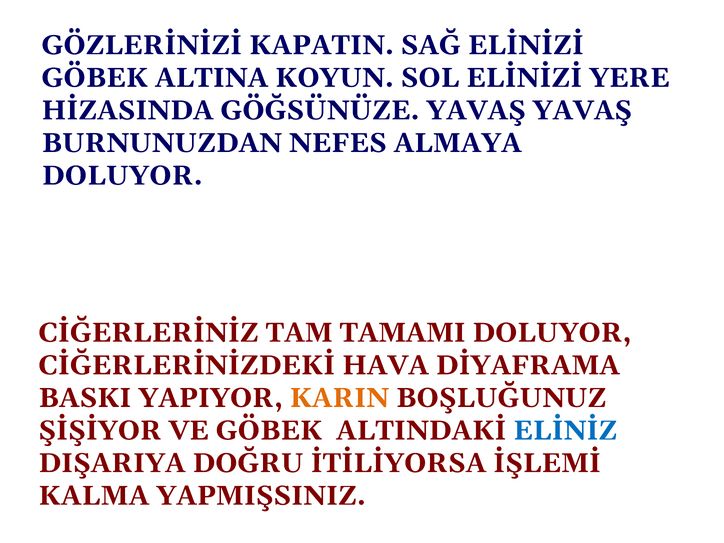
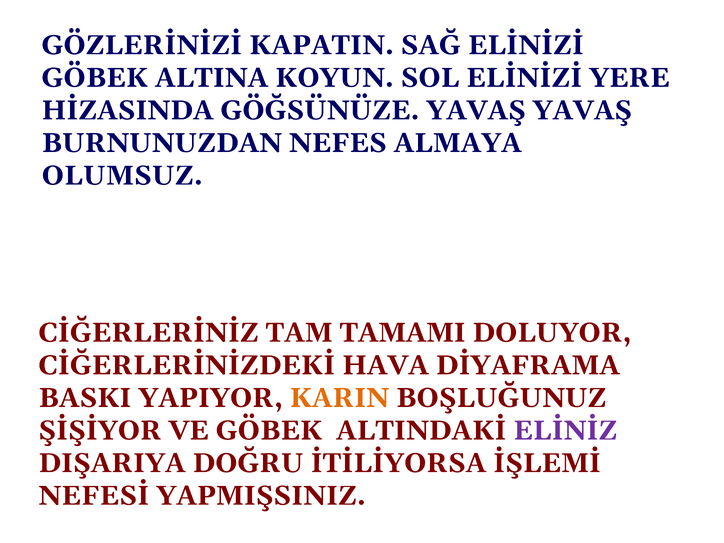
DOLUYOR: DOLUYOR -> OLUMSUZ (122, 176)
ELİNİZ colour: blue -> purple (565, 431)
KALMA: KALMA -> NEFESİ (94, 496)
